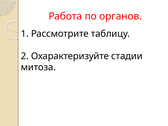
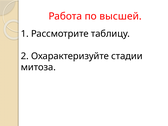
органов: органов -> высшей (121, 16)
